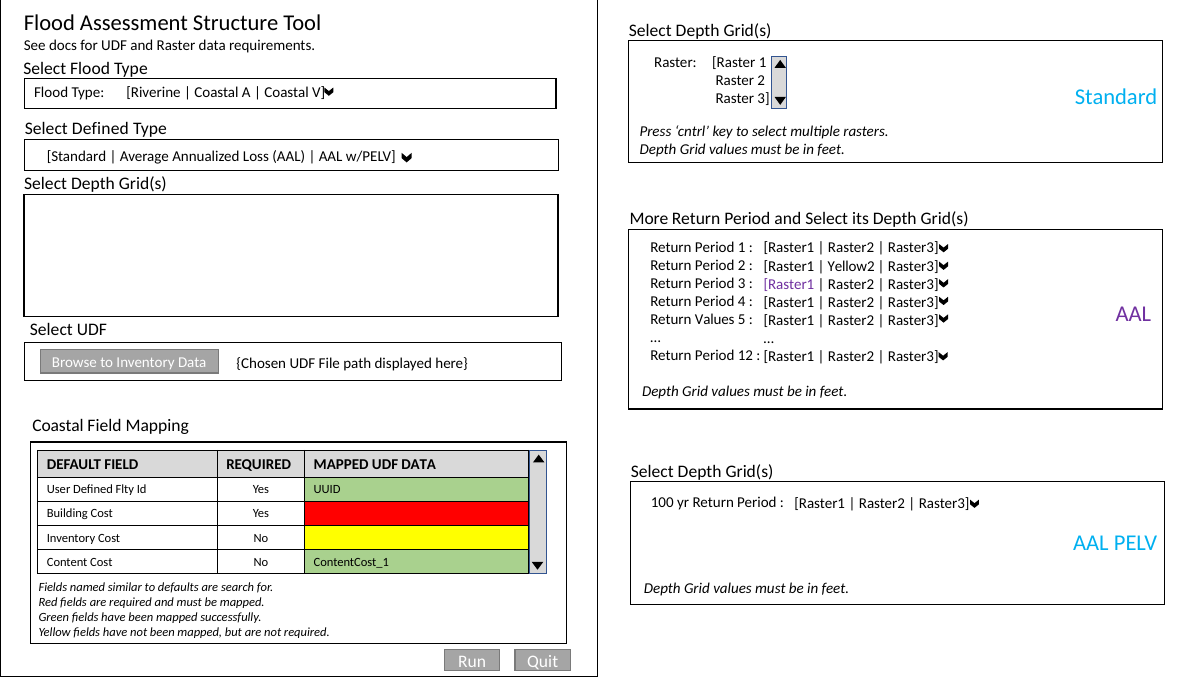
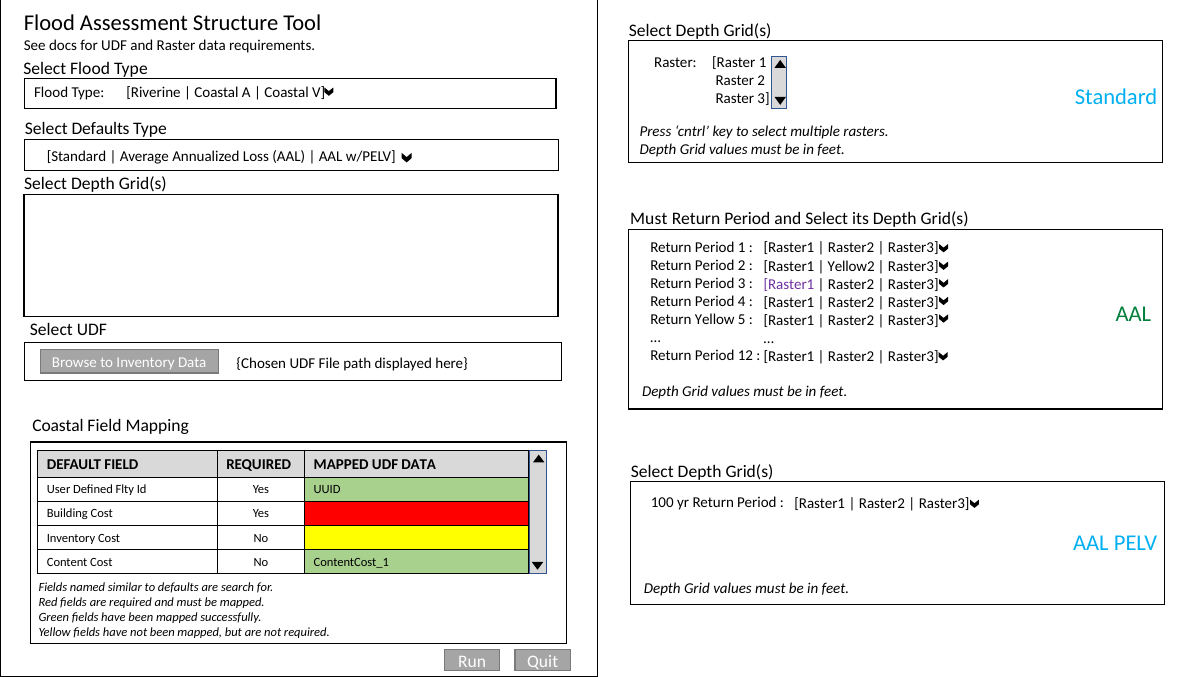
Select Defined: Defined -> Defaults (101, 129)
More: More -> Must (649, 219)
AAL colour: purple -> green (1133, 314)
Return Values: Values -> Yellow (715, 320)
